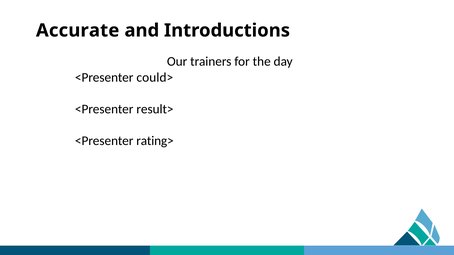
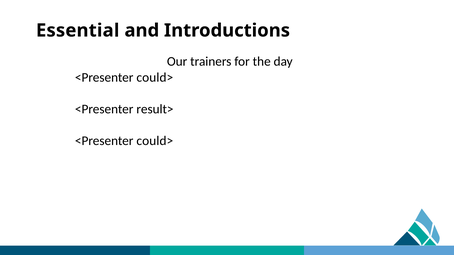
Accurate: Accurate -> Essential (78, 30)
rating>: rating> -> could> (155, 141)
